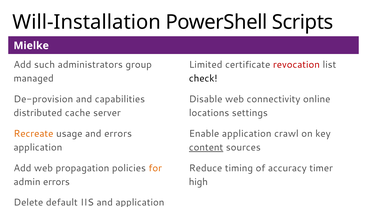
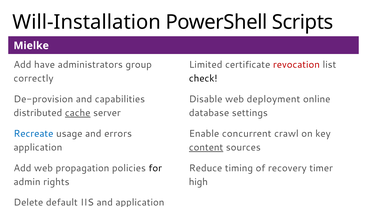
such: such -> have (45, 64)
managed: managed -> correctly (34, 78)
connectivity: connectivity -> deployment (273, 99)
cache underline: none -> present (78, 113)
locations: locations -> database (209, 113)
Recreate colour: orange -> blue (33, 133)
Enable application: application -> concurrent (247, 133)
for colour: orange -> black (155, 168)
accuracy: accuracy -> recovery (287, 168)
admin errors: errors -> rights (56, 181)
